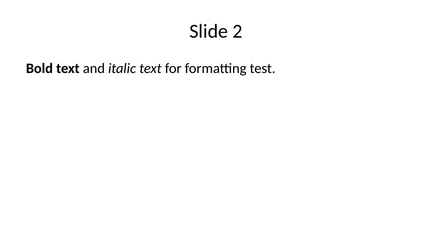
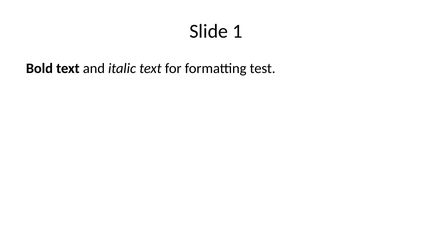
2: 2 -> 1 (237, 31)
